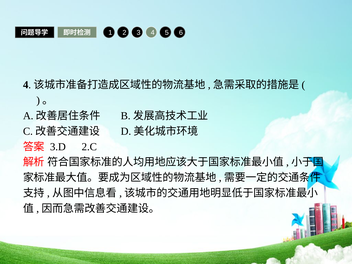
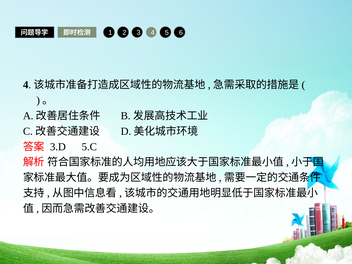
2.C: 2.C -> 5.C (89, 147)
